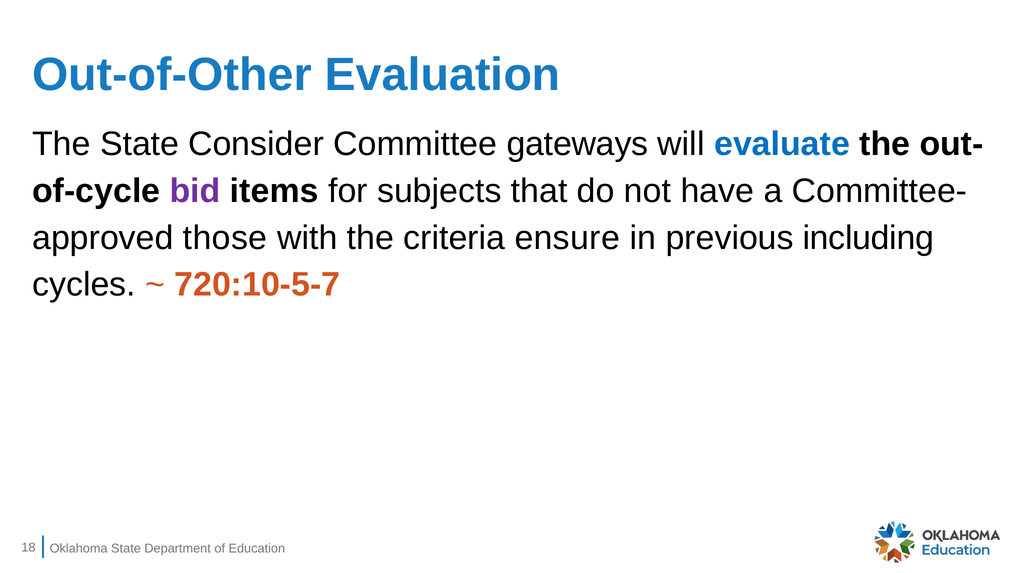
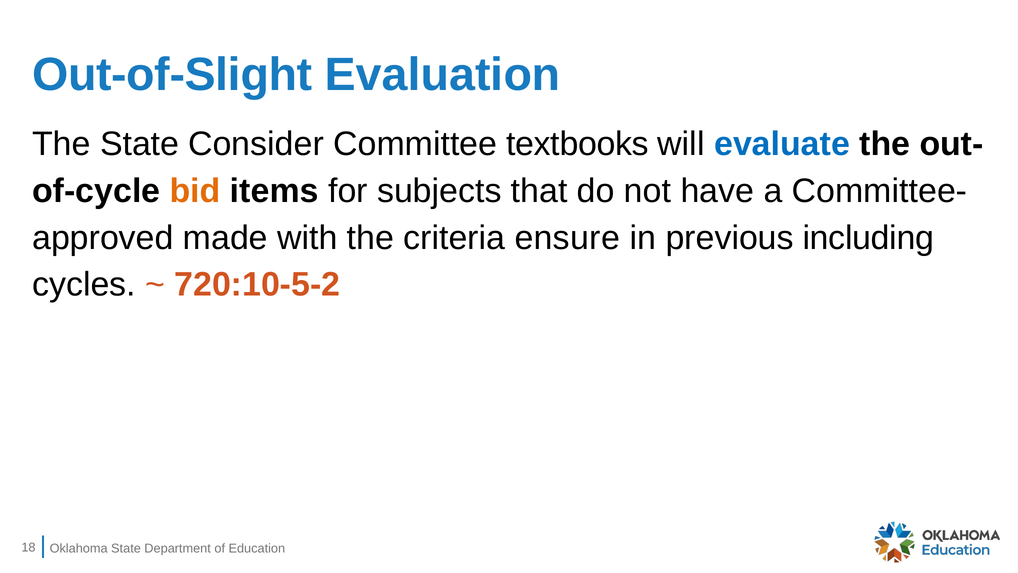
Out-of-Other: Out-of-Other -> Out-of-Slight (172, 75)
gateways: gateways -> textbooks (577, 144)
bid colour: purple -> orange (195, 191)
those: those -> made (225, 238)
720:10-5-7: 720:10-5-7 -> 720:10-5-2 (257, 285)
